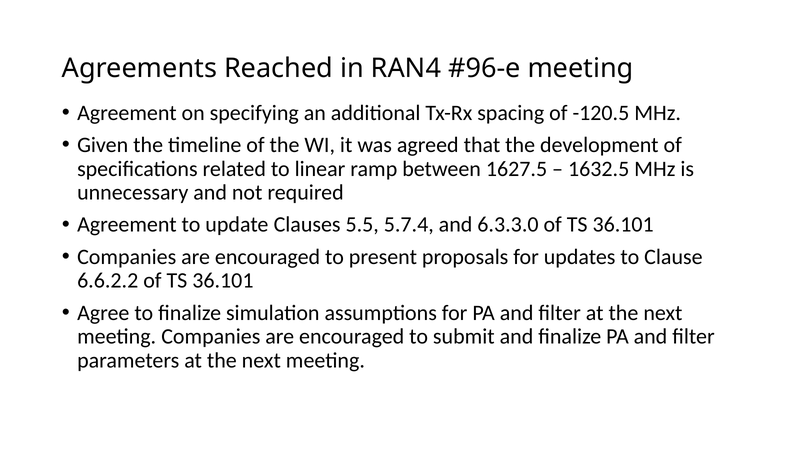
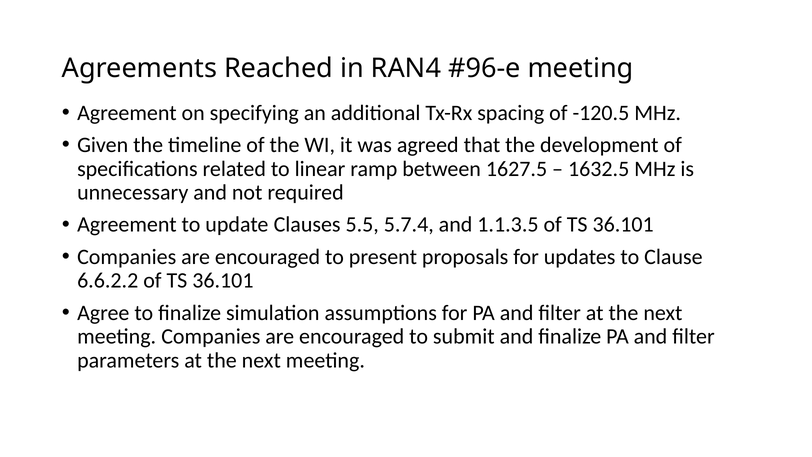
6.3.3.0: 6.3.3.0 -> 1.1.3.5 (508, 225)
